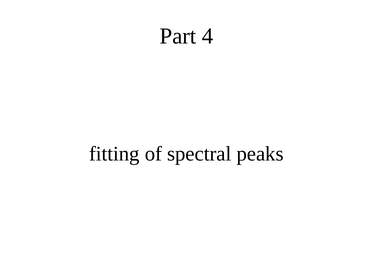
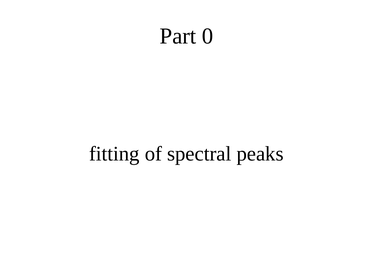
4: 4 -> 0 (208, 36)
